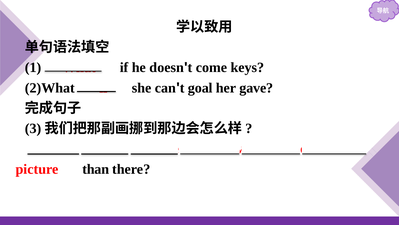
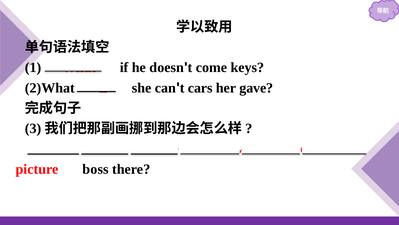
goal: goal -> cars (200, 88)
than: than -> boss (96, 169)
